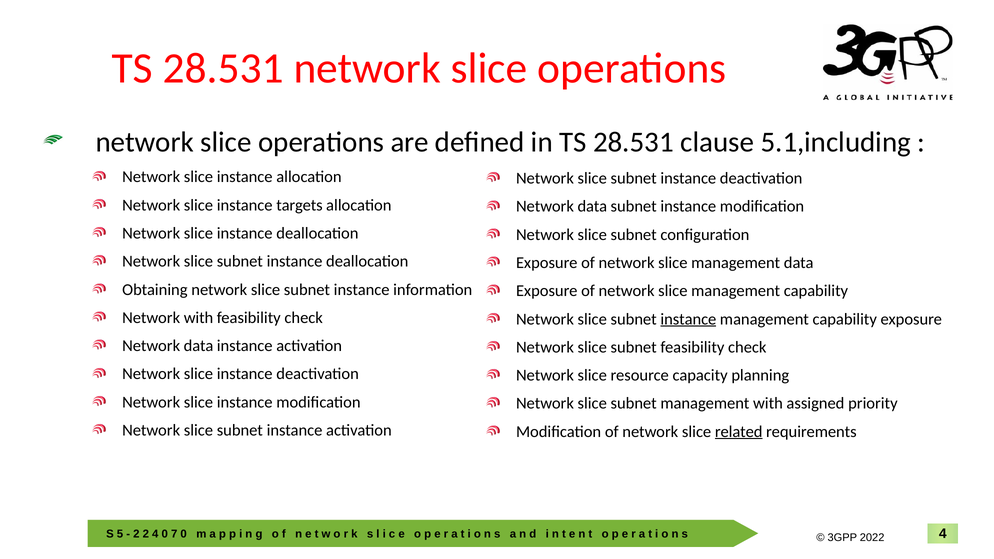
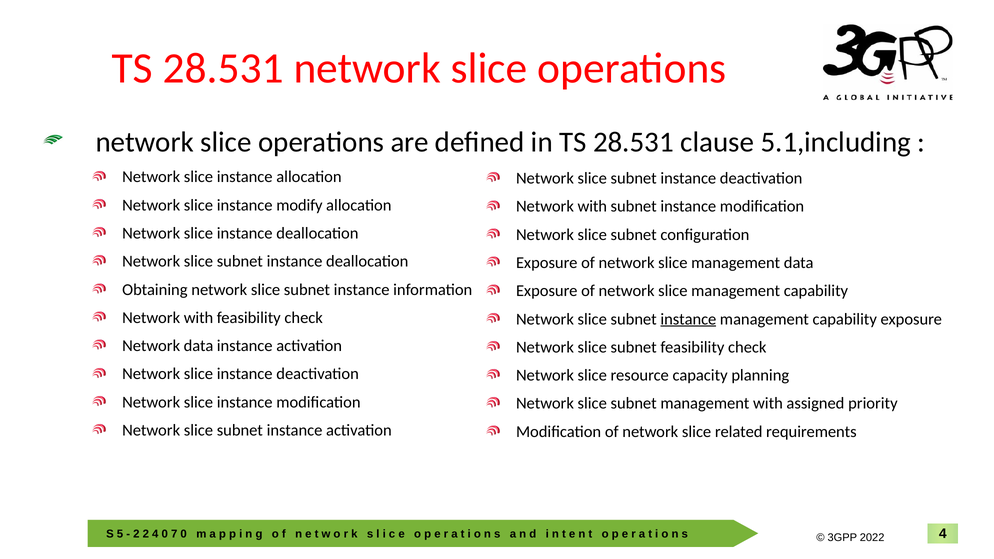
targets: targets -> modify (299, 205)
data: data -> with (592, 207)
related underline: present -> none (739, 432)
